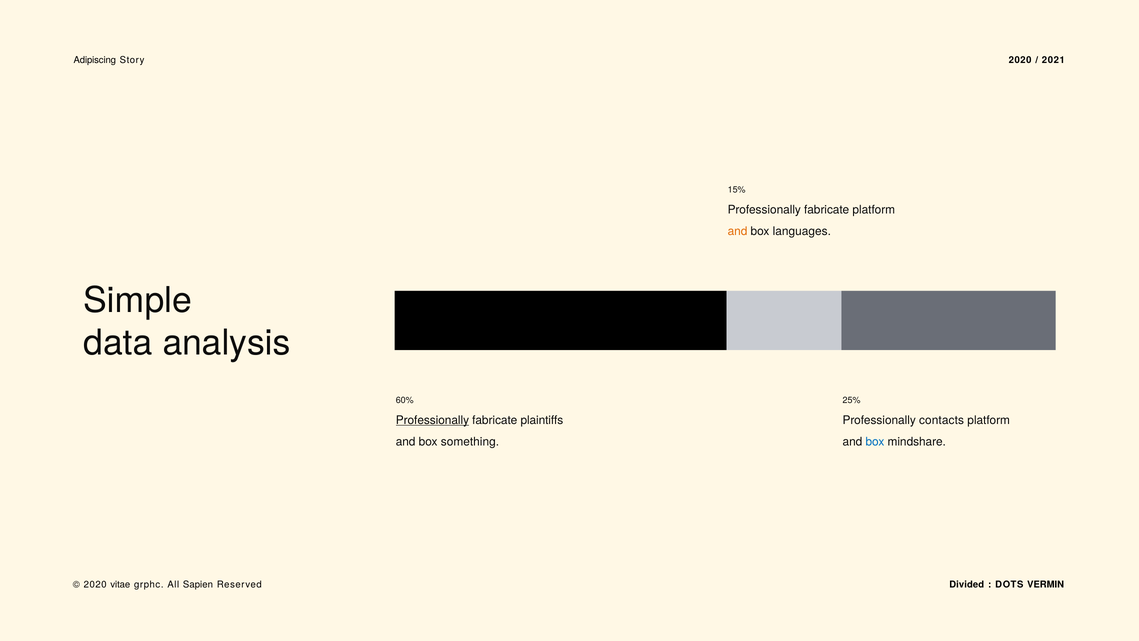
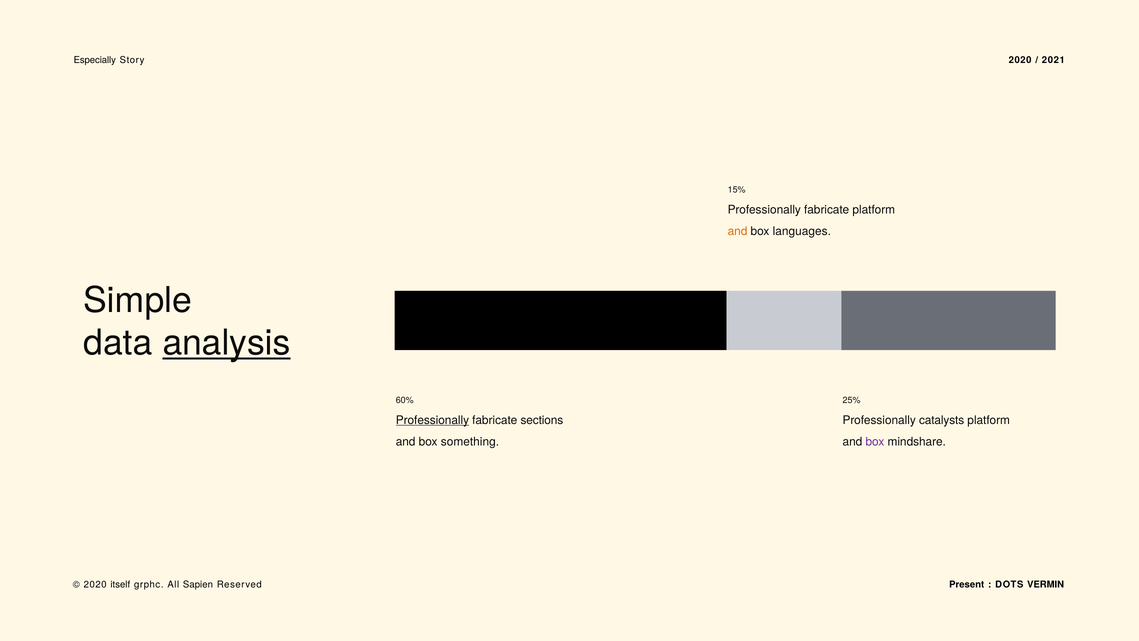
Adipiscing: Adipiscing -> Especially (95, 60)
analysis underline: none -> present (227, 343)
plaintiffs: plaintiffs -> sections (542, 420)
contacts: contacts -> catalysts (942, 420)
box colour: blue -> purple (875, 441)
vitae: vitae -> itself (120, 584)
Divided: Divided -> Present (967, 584)
